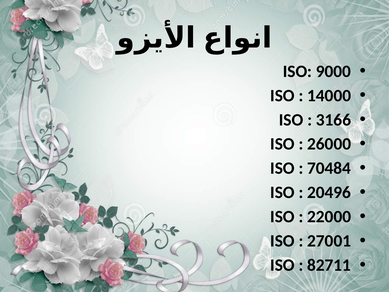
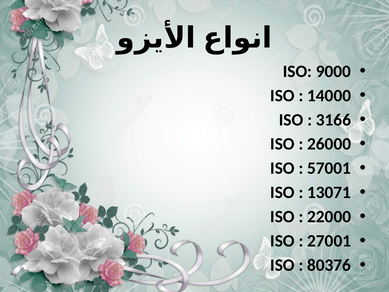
70484: 70484 -> 57001 (329, 168)
20496: 20496 -> 13071 (329, 192)
82711: 82711 -> 80376 (329, 265)
